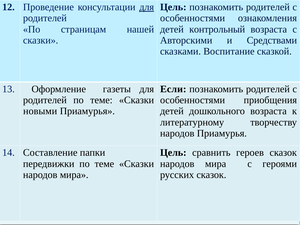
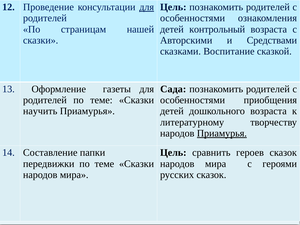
Если: Если -> Сада (173, 89)
новыми: новыми -> научить (40, 111)
Приамурья underline: none -> present (222, 133)
